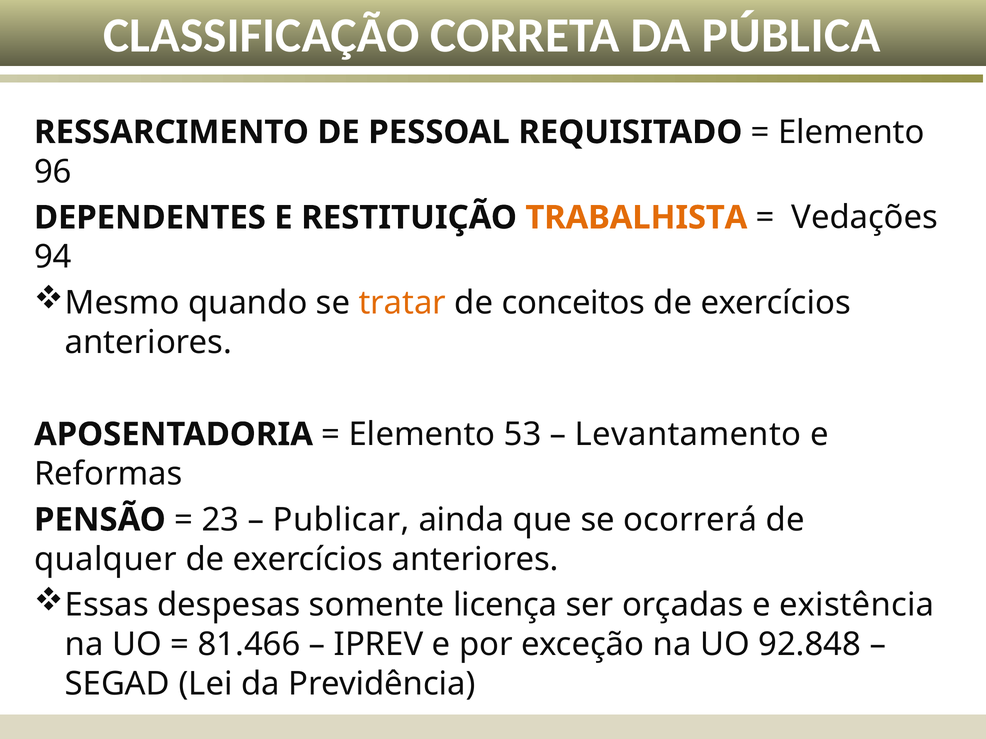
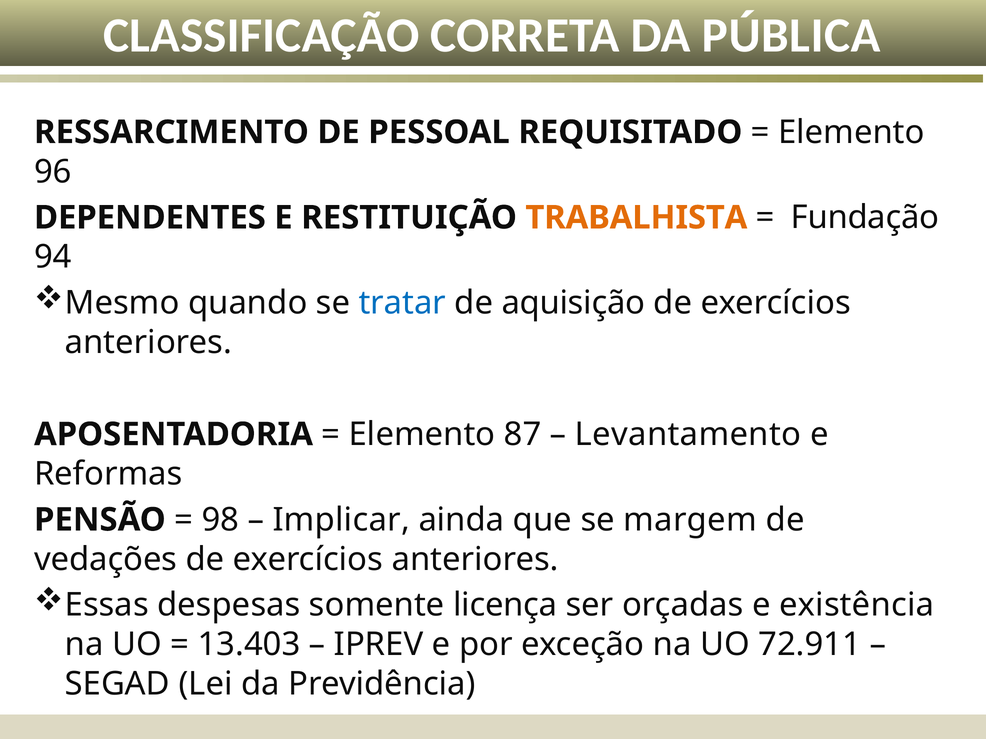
Vedações: Vedações -> Fundação (865, 218)
tratar colour: orange -> blue (402, 303)
conceitos: conceitos -> aquisição (573, 303)
53: 53 -> 87 (523, 435)
23: 23 -> 98 (220, 520)
Publicar: Publicar -> Implicar (341, 520)
ocorrerá: ocorrerá -> margem (690, 520)
qualquer: qualquer -> vedações (106, 560)
81.466: 81.466 -> 13.403 (249, 645)
92.848: 92.848 -> 72.911 (810, 645)
